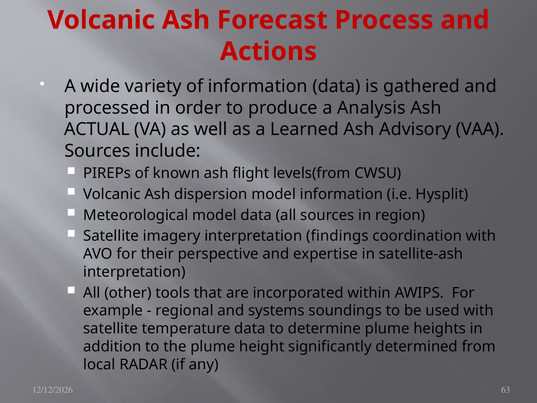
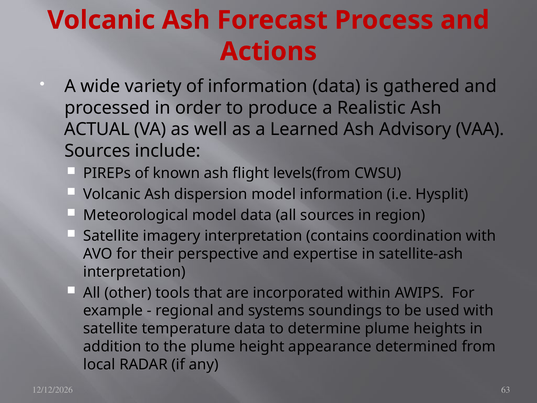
Analysis: Analysis -> Realistic (371, 108)
findings: findings -> contains (338, 236)
significantly: significantly -> appearance (330, 346)
